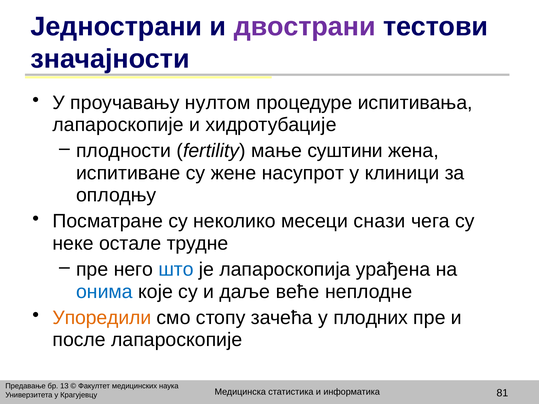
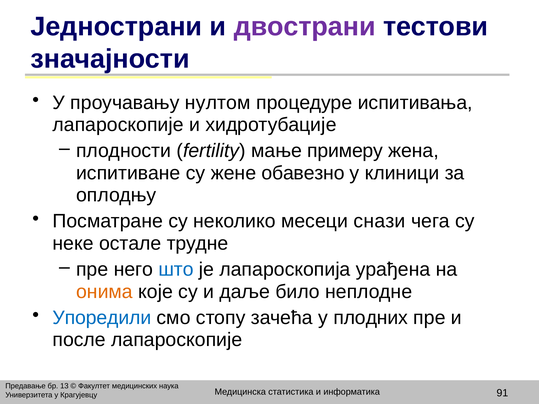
суштини: суштини -> примеру (345, 151)
насупрот: насупрот -> обавезно (303, 173)
онима colour: blue -> orange (104, 292)
веће: веће -> било (298, 292)
Упоредили colour: orange -> blue (102, 318)
81: 81 -> 91 (502, 393)
